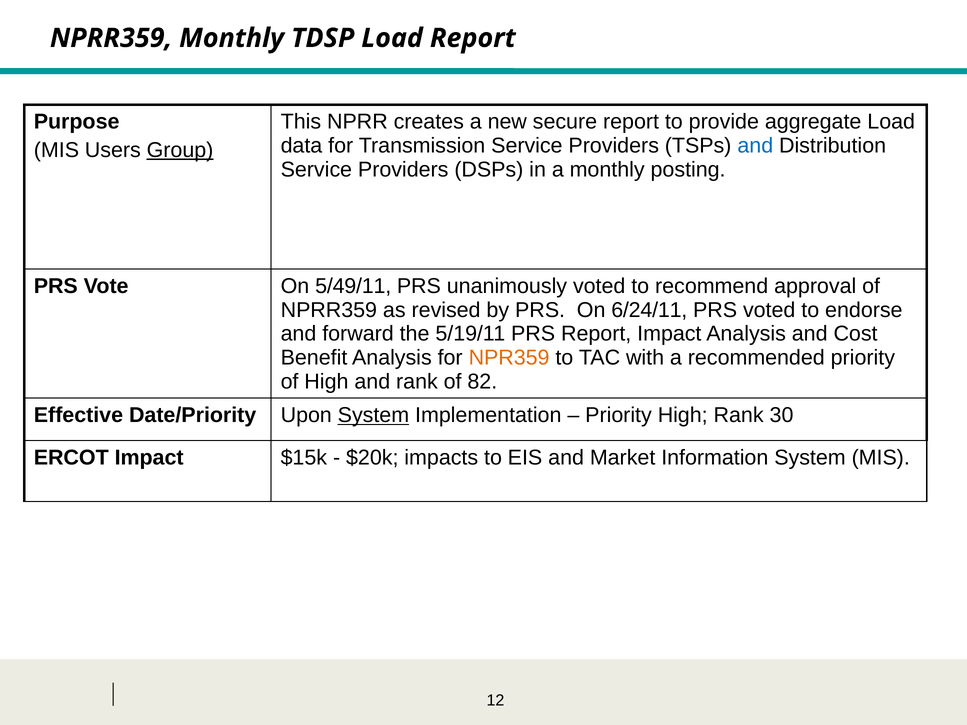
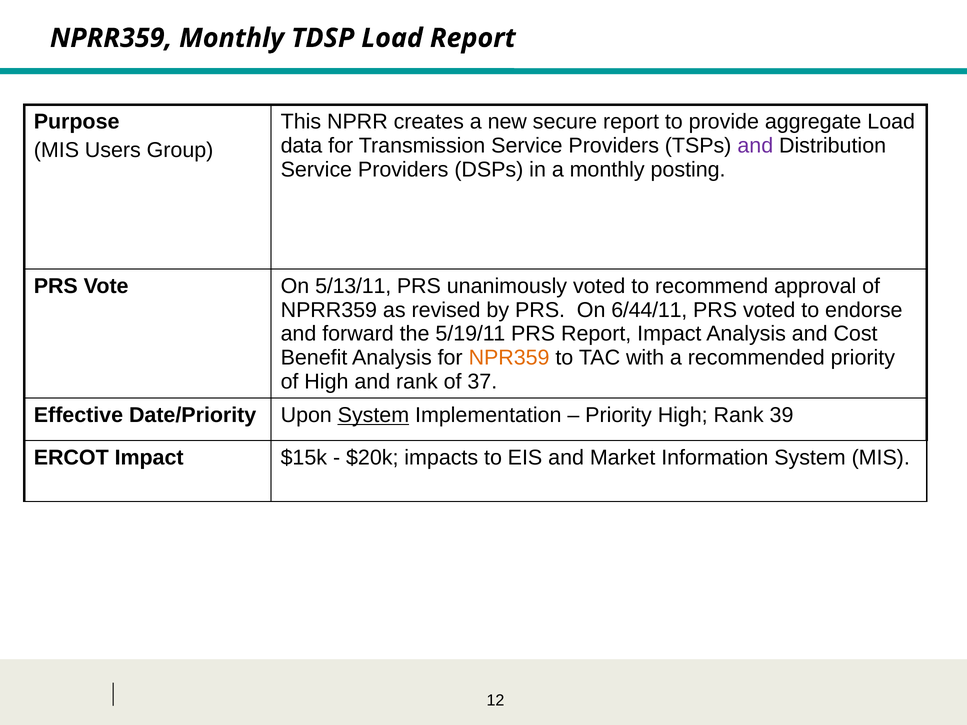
and colour: blue -> purple (755, 146)
Group underline: present -> none (180, 150)
5/49/11: 5/49/11 -> 5/13/11 (353, 286)
6/24/11: 6/24/11 -> 6/44/11 (649, 310)
82: 82 -> 37 (482, 382)
30: 30 -> 39 (782, 415)
